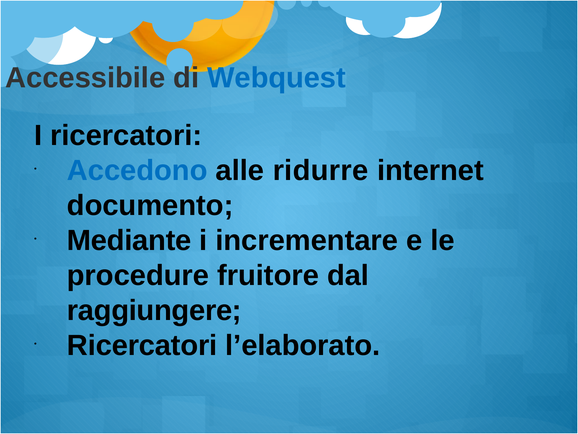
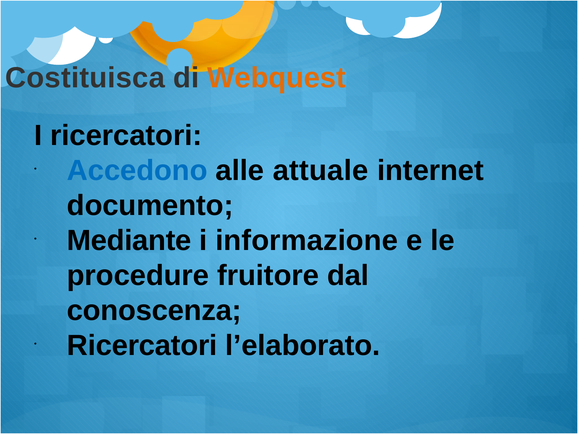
Accessibile: Accessibile -> Costituisca (85, 78)
Webquest colour: blue -> orange (276, 78)
ridurre: ridurre -> attuale (320, 170)
incrementare: incrementare -> informazione (307, 240)
raggiungere: raggiungere -> conoscenza (154, 310)
